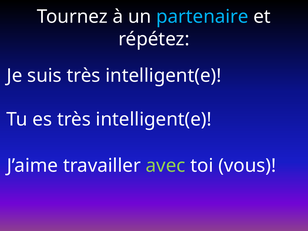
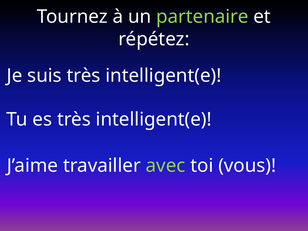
partenaire colour: light blue -> light green (202, 17)
